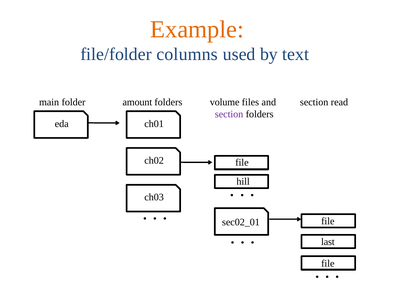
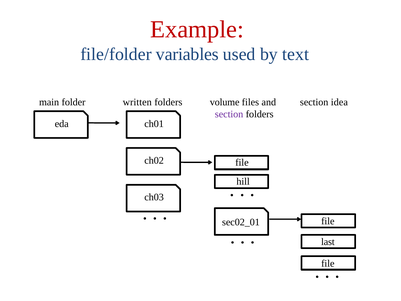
Example colour: orange -> red (197, 29)
columns: columns -> variables (187, 54)
amount: amount -> written (137, 102)
read: read -> idea (339, 102)
